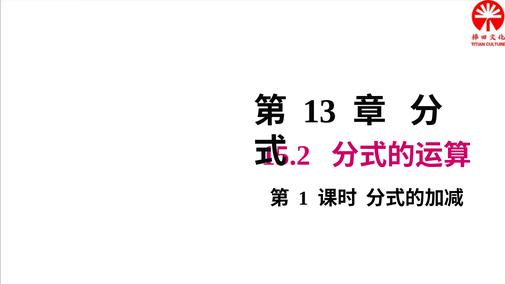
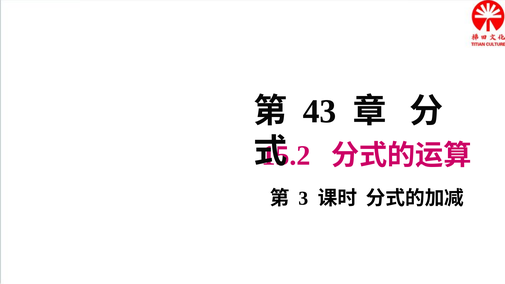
13: 13 -> 43 (320, 111)
1: 1 -> 3 (303, 198)
